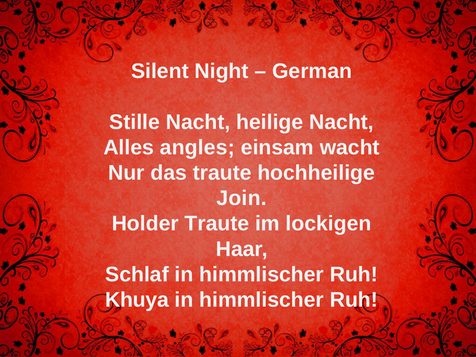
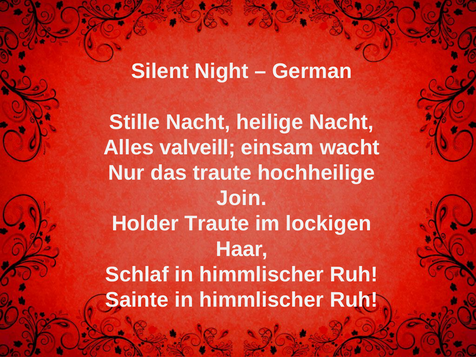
angles: angles -> valveill (198, 147)
Khuya: Khuya -> Sainte (137, 300)
